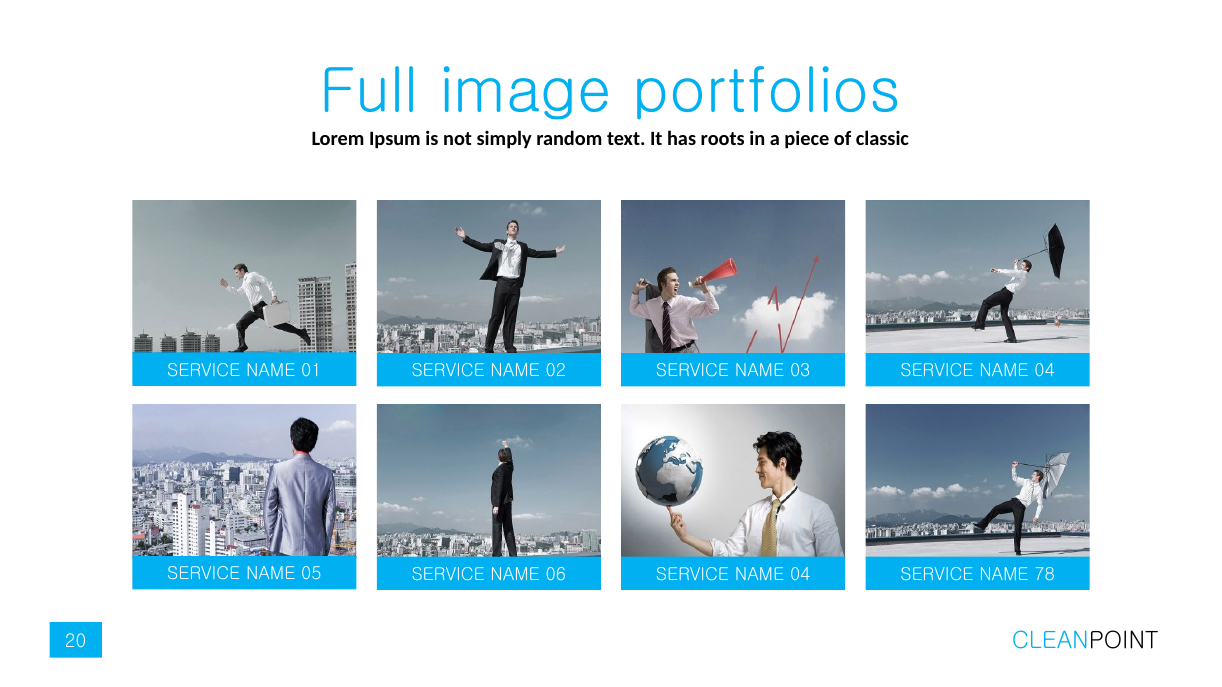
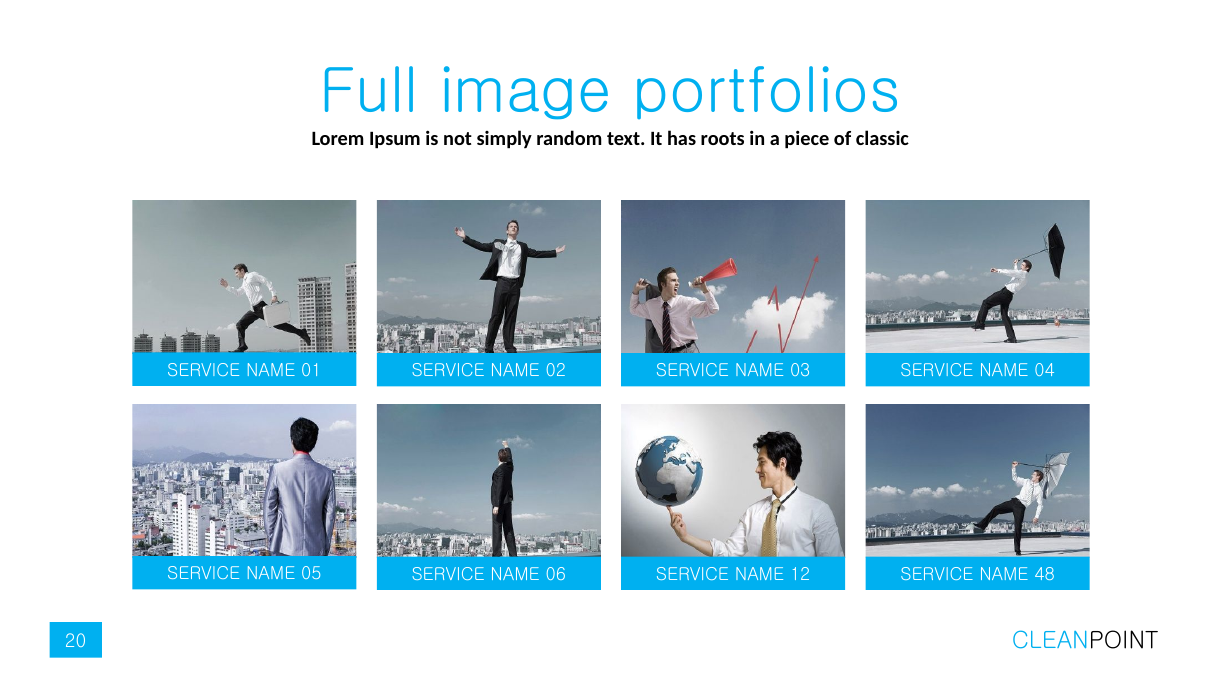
06 SERVICE NAME 04: 04 -> 12 (800, 575)
78: 78 -> 48 (1045, 575)
